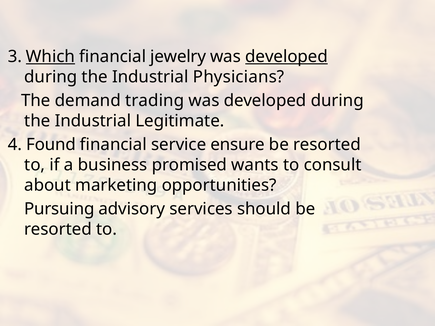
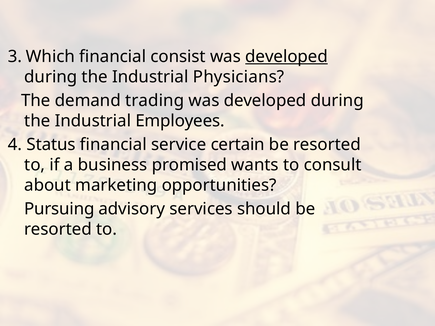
Which underline: present -> none (50, 57)
jewelry: jewelry -> consist (178, 57)
Legitimate: Legitimate -> Employees (180, 121)
Found: Found -> Status (51, 145)
ensure: ensure -> certain (238, 145)
